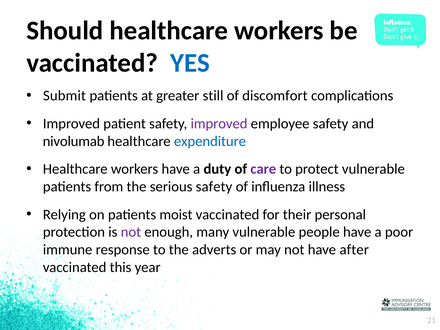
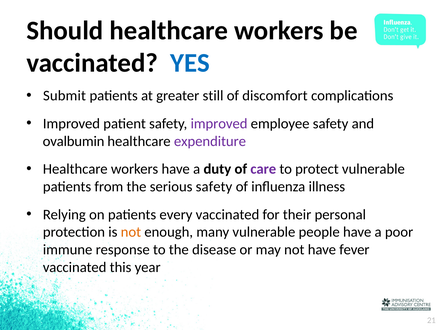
nivolumab: nivolumab -> ovalbumin (74, 141)
expenditure colour: blue -> purple (210, 141)
moist: moist -> every (176, 215)
not colour: purple -> orange (131, 232)
adverts: adverts -> disease (214, 250)
after: after -> fever (354, 250)
